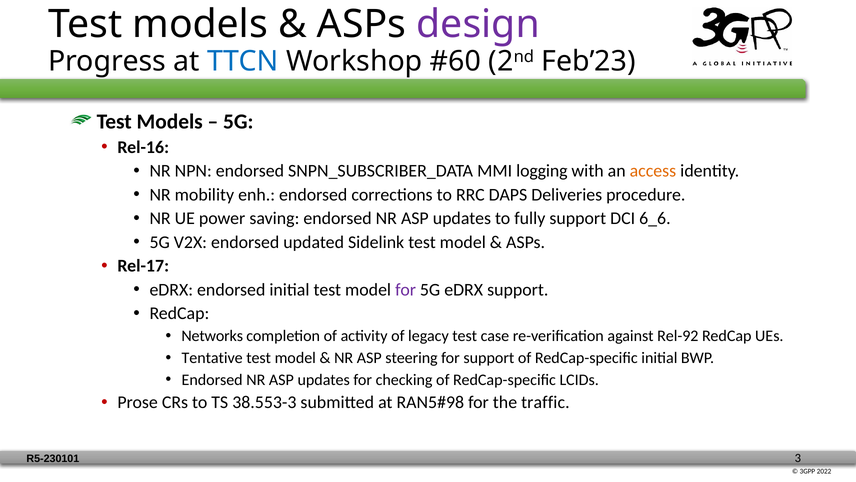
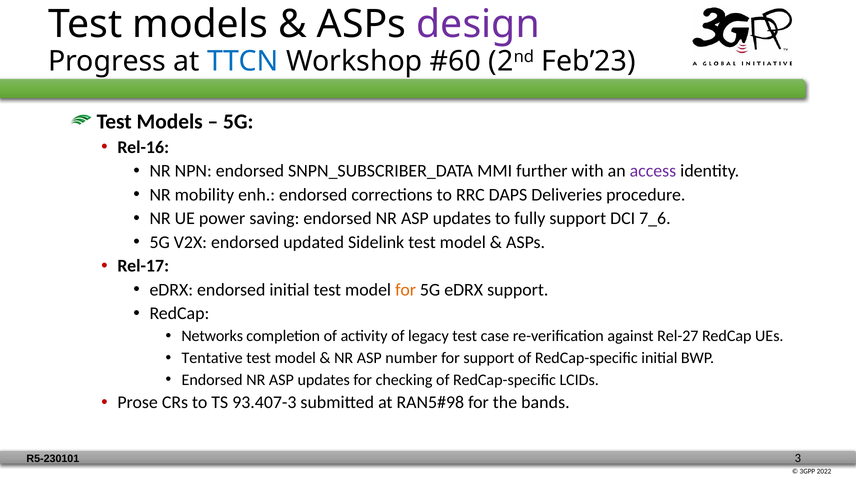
logging: logging -> further (542, 171)
access colour: orange -> purple (653, 171)
6_6: 6_6 -> 7_6 (655, 218)
for colour: purple -> orange (406, 289)
Rel-92: Rel-92 -> Rel-27 (678, 336)
steering: steering -> number (411, 358)
38.553-3: 38.553-3 -> 93.407-3 (264, 402)
traffic: traffic -> bands (545, 402)
